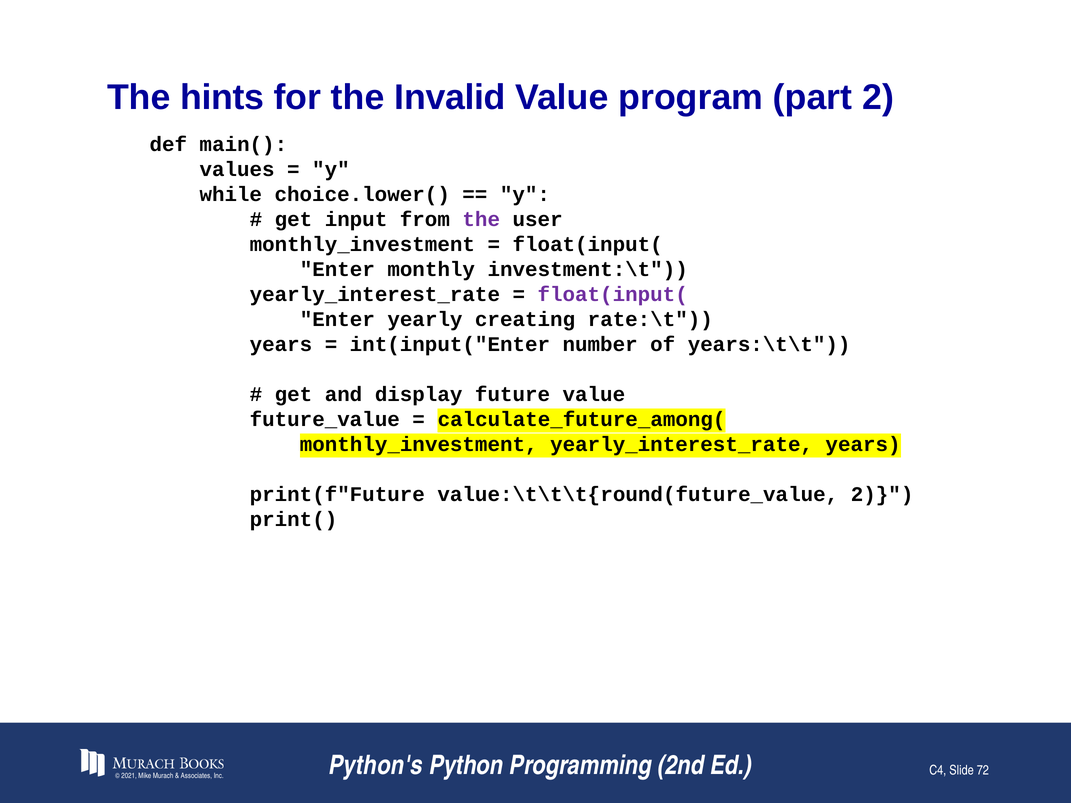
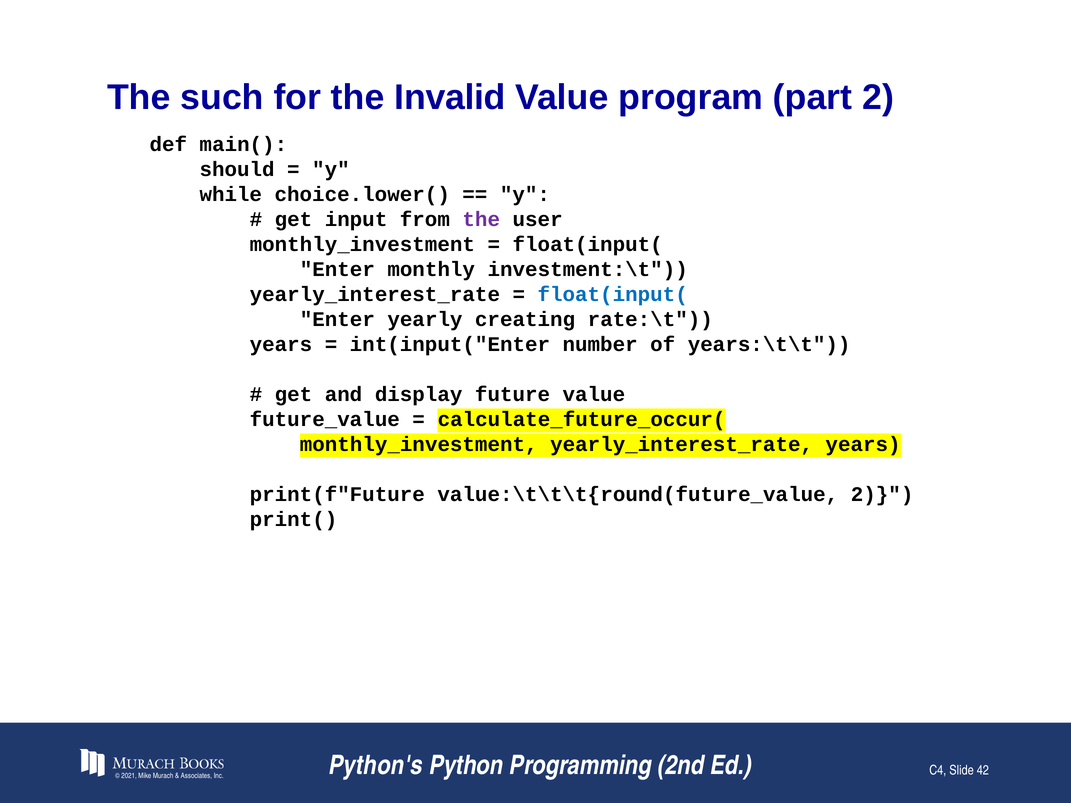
hints: hints -> such (222, 97)
values: values -> should (237, 169)
float(input( colour: purple -> blue (613, 294)
calculate_future_among(: calculate_future_among( -> calculate_future_occur( (582, 419)
72: 72 -> 42 (983, 771)
